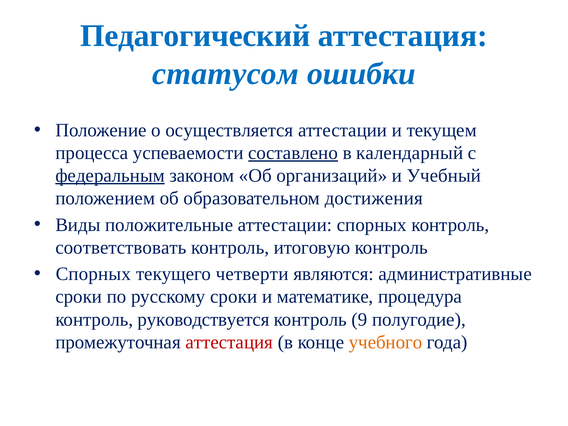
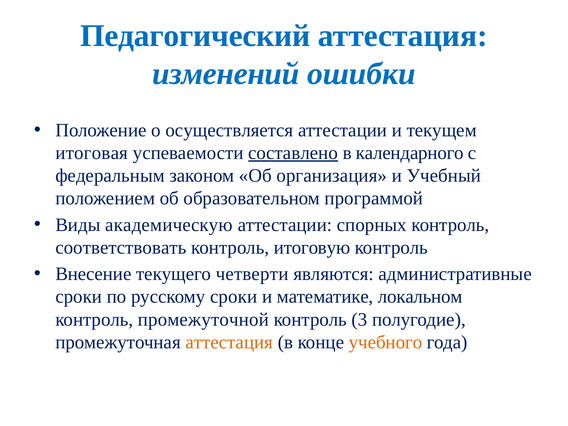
статусом: статусом -> изменений (226, 74)
процесса: процесса -> итоговая (92, 153)
календарный: календарный -> календарного (410, 153)
федеральным underline: present -> none (110, 176)
организаций: организаций -> организация (332, 176)
достижения: достижения -> программой (374, 198)
положительные: положительные -> академическую (169, 225)
Спорных: Спорных -> Внесение (93, 274)
процедура: процедура -> локальном (420, 297)
руководствуется: руководствуется -> промежуточной (203, 319)
9: 9 -> 3 (359, 319)
аттестация colour: red -> orange (229, 342)
